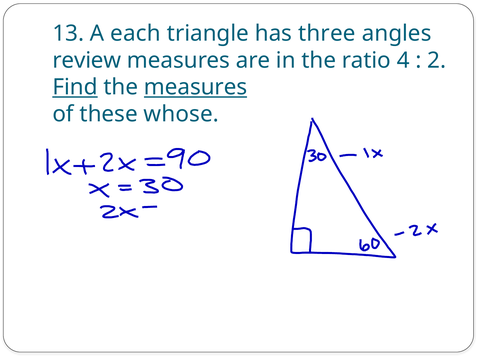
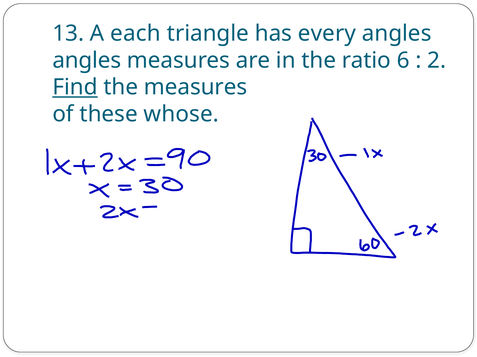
three: three -> every (327, 33)
review: review -> angles (87, 60)
4: 4 -> 6 (403, 60)
measures underline: present -> none (196, 87)
